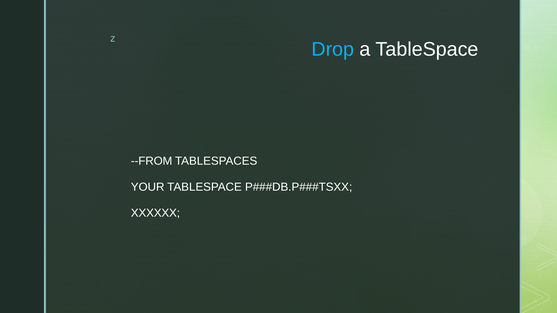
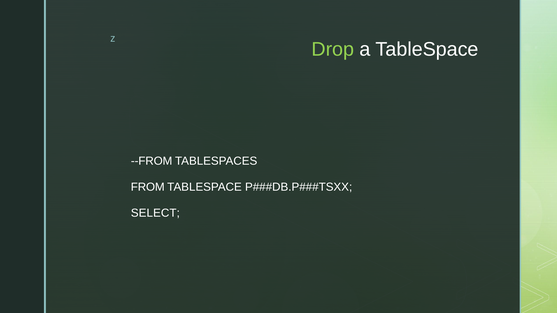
Drop colour: light blue -> light green (333, 50)
YOUR: YOUR -> FROM (148, 187)
XXXXXX: XXXXXX -> SELECT (155, 213)
